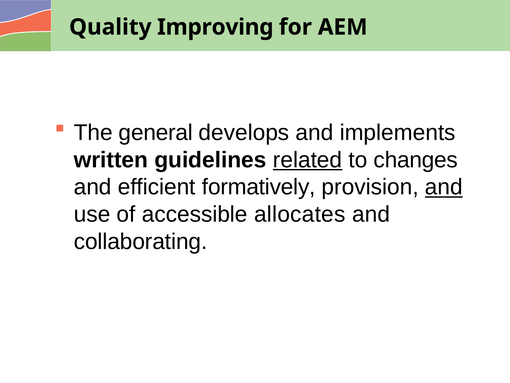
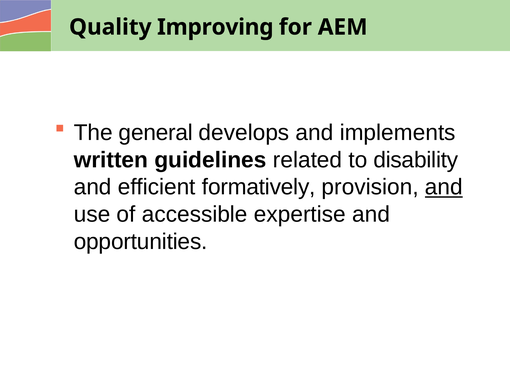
related underline: present -> none (308, 160)
changes: changes -> disability (416, 160)
allocates: allocates -> expertise (300, 214)
collaborating: collaborating -> opportunities (141, 241)
